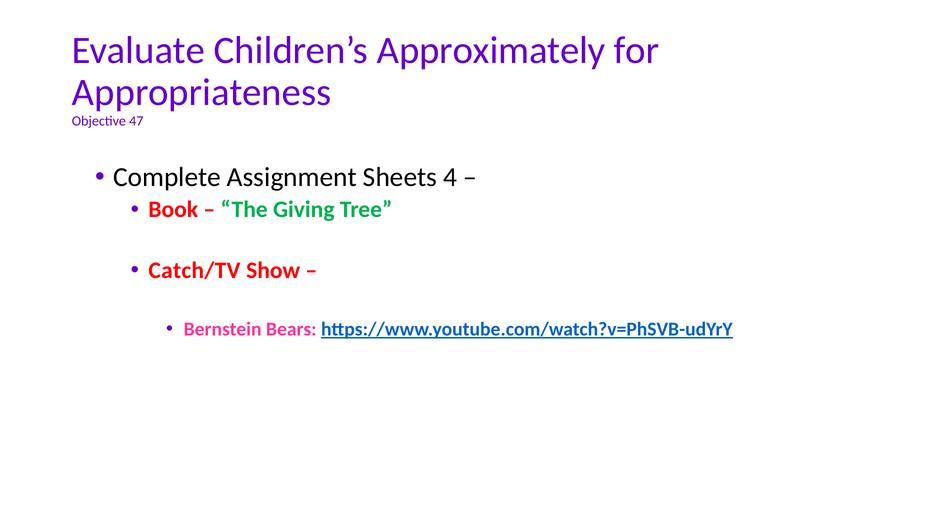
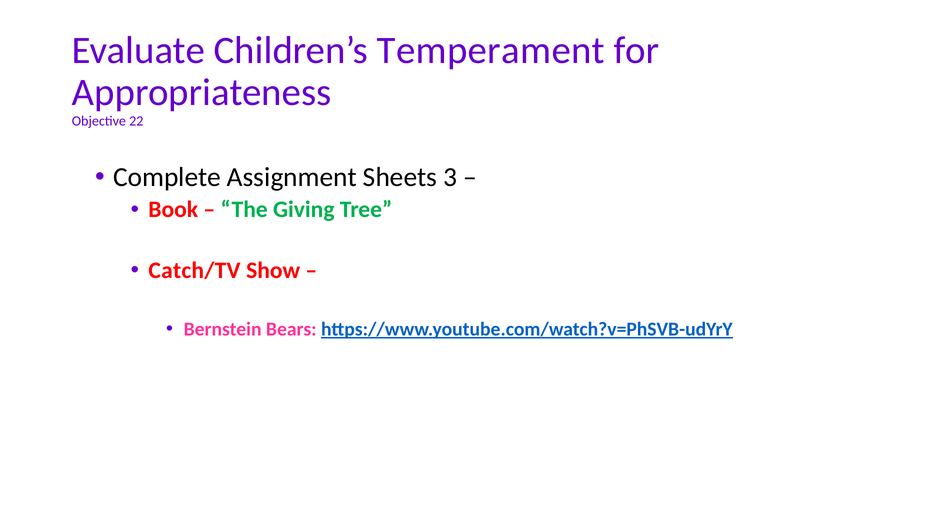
Approximately: Approximately -> Temperament (491, 51)
47: 47 -> 22 (136, 121)
4: 4 -> 3 (450, 177)
